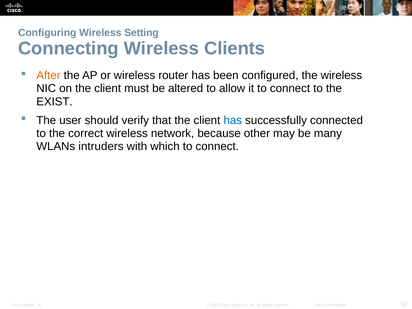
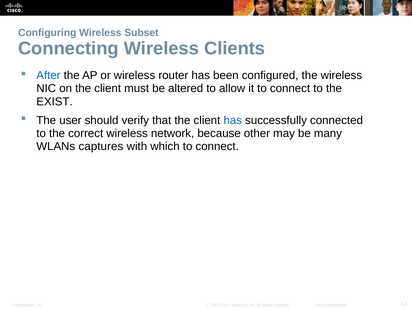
Setting: Setting -> Subset (141, 33)
After colour: orange -> blue (48, 75)
intruders: intruders -> captures (101, 147)
